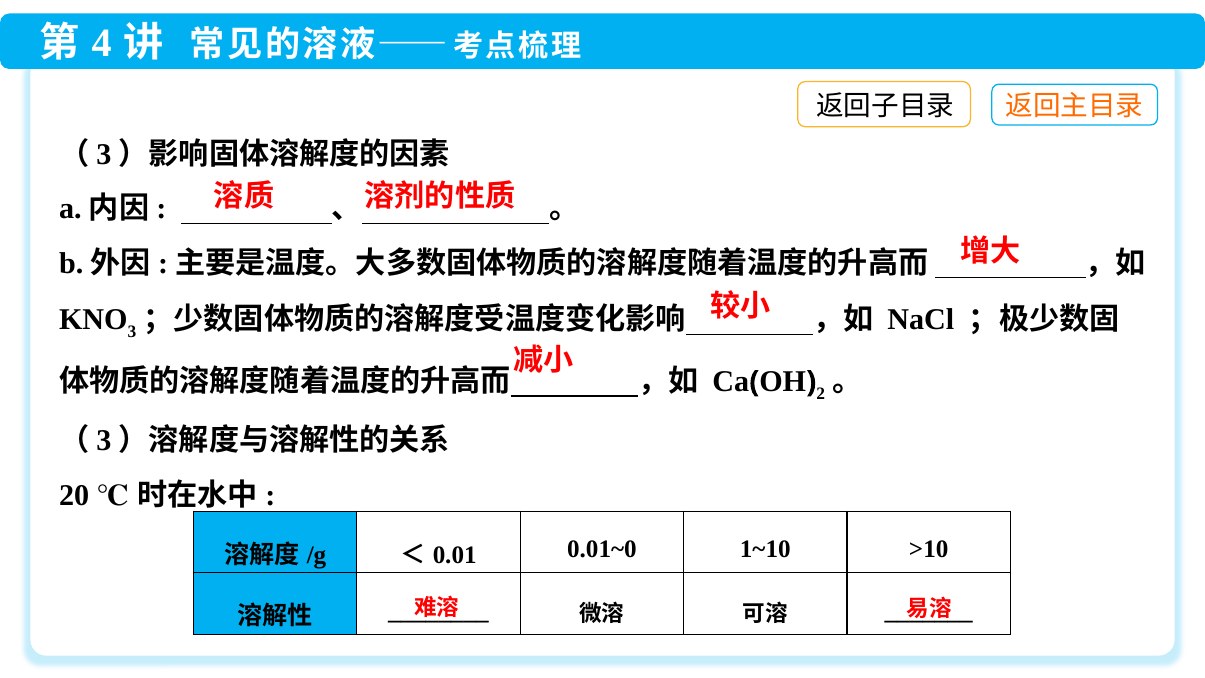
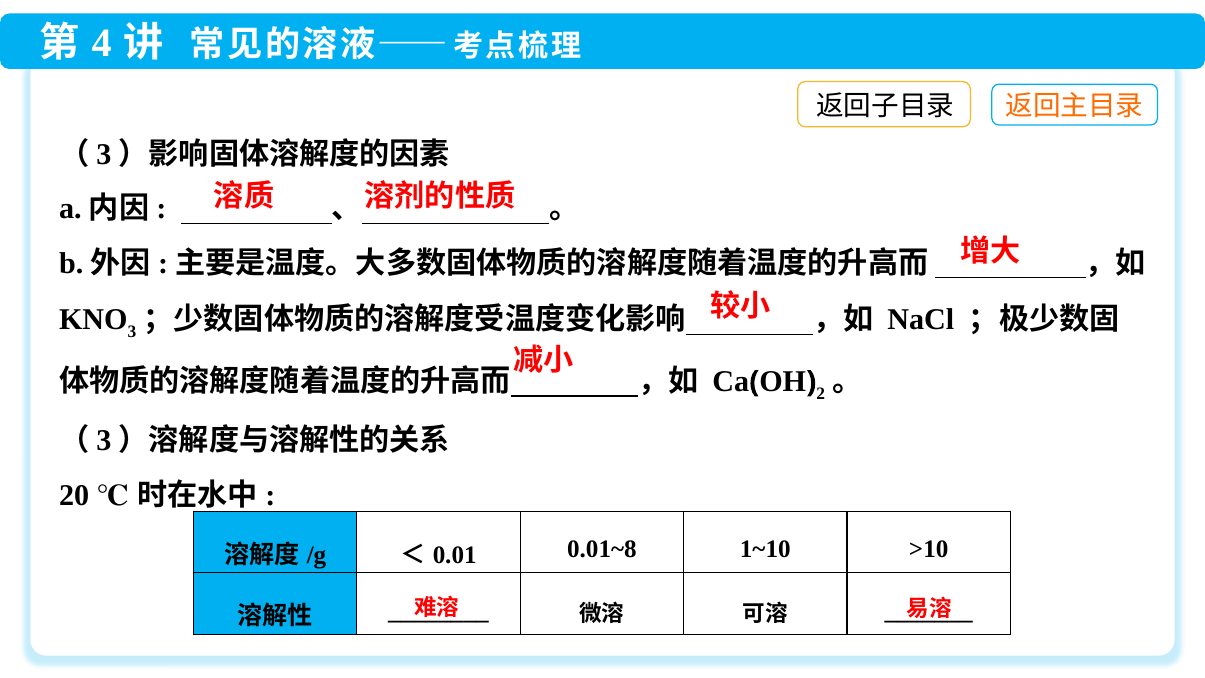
0.01~0: 0.01~0 -> 0.01~8 (602, 549)
